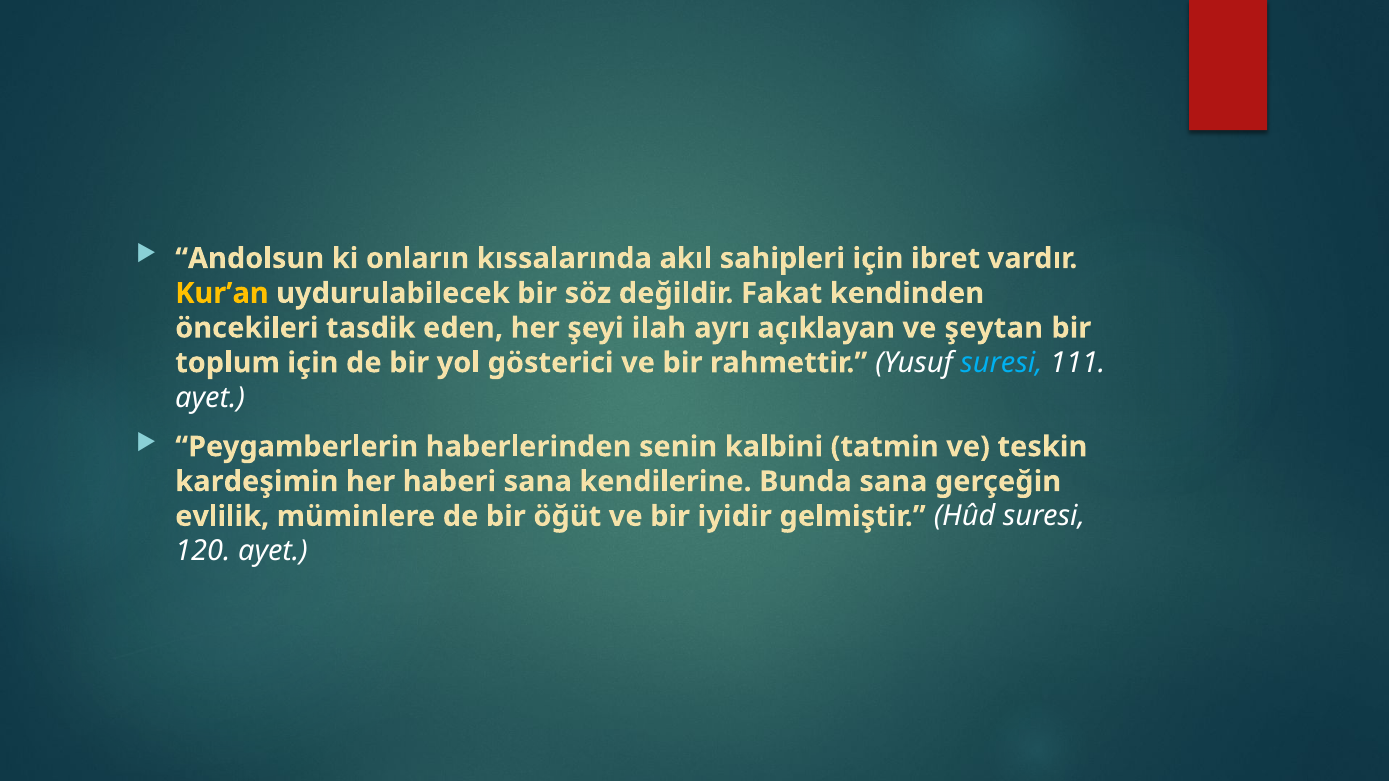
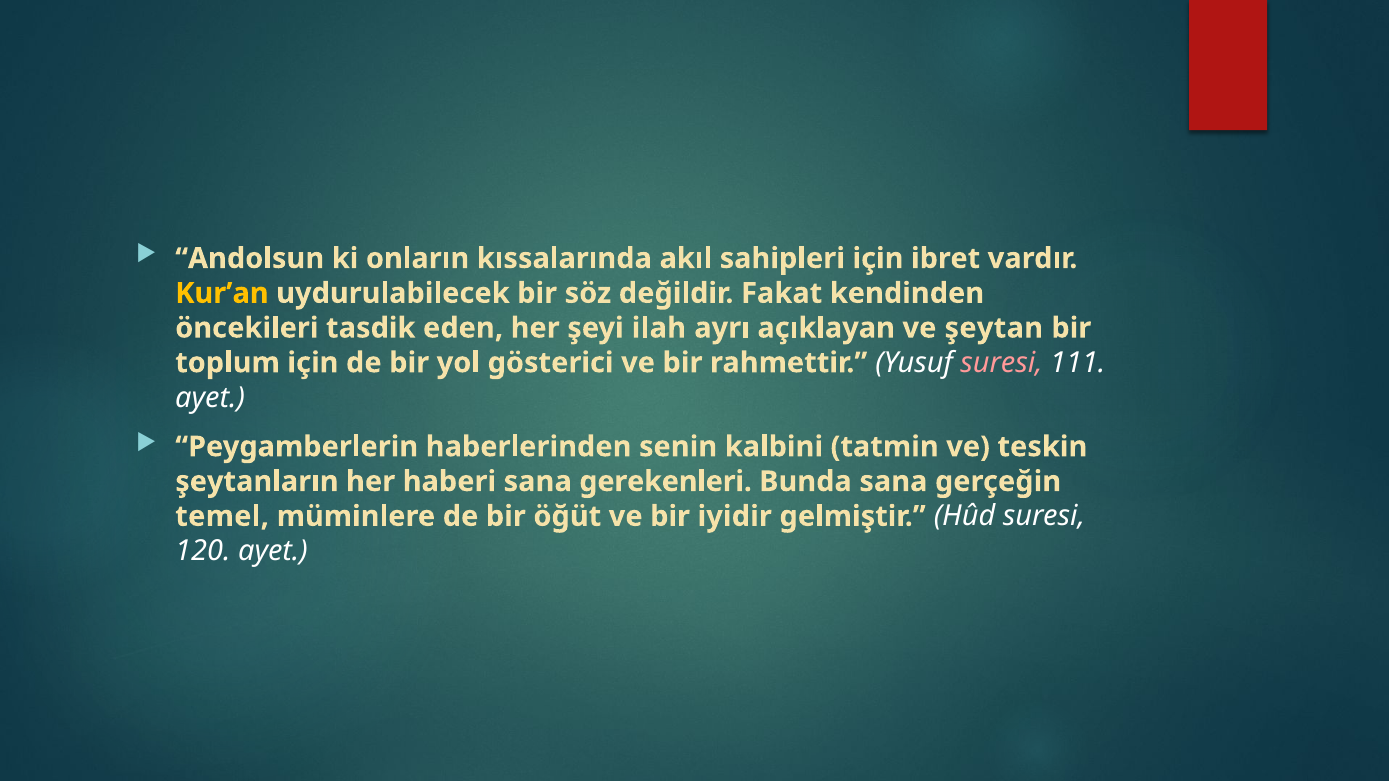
suresi colour: light blue -> pink (1001, 363)
kardeşimin: kardeşimin -> şeytanların (257, 482)
kendilerine: kendilerine -> gerekenleri (666, 482)
evlilik: evlilik -> temel (222, 516)
